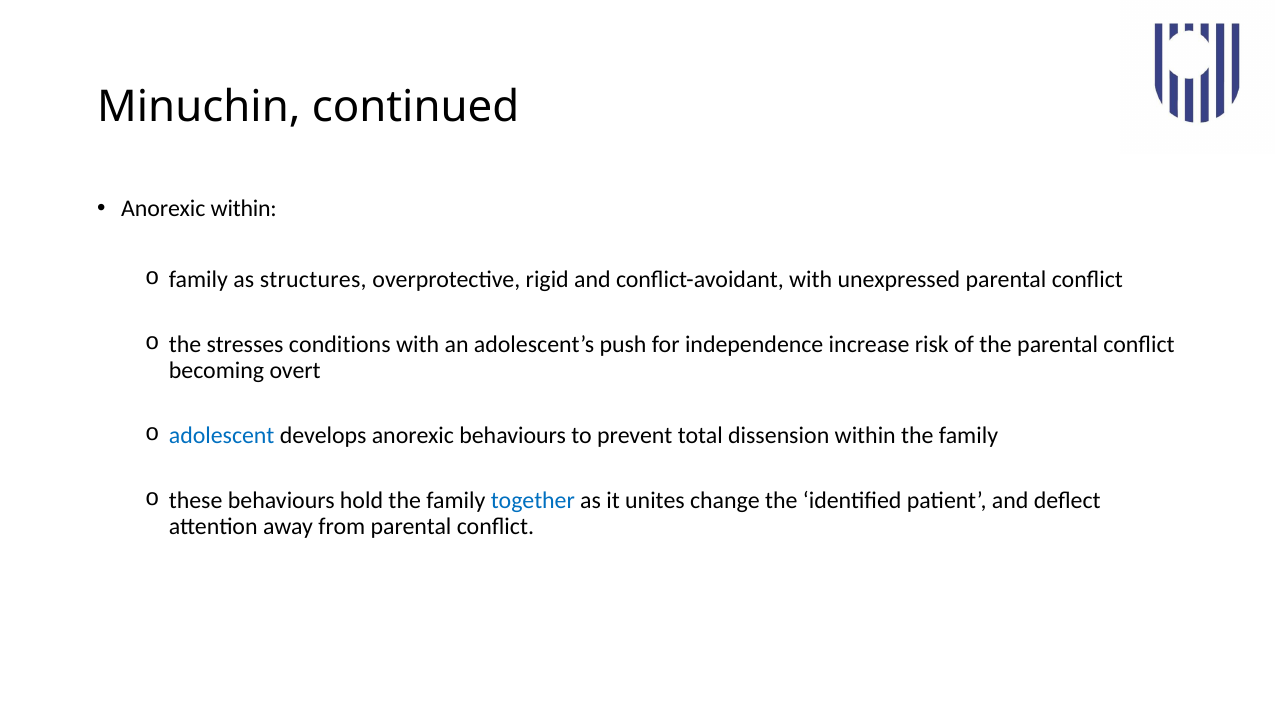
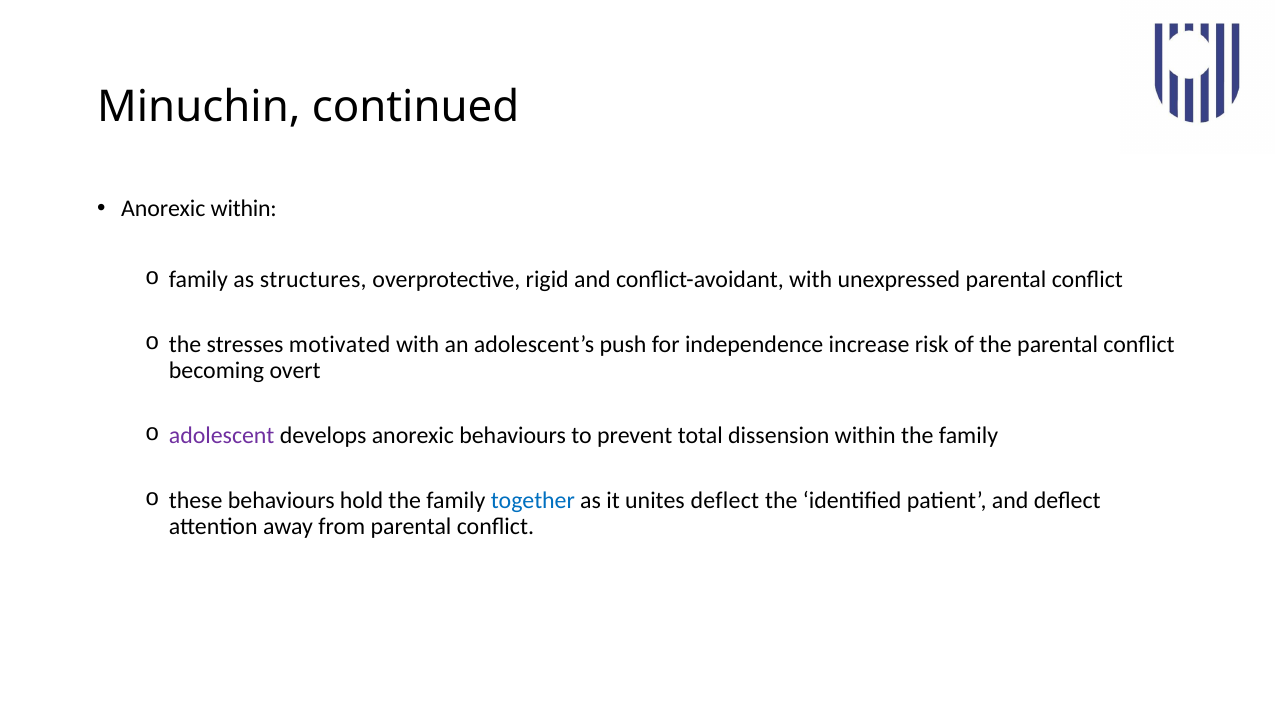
conditions: conditions -> motivated (340, 345)
adolescent colour: blue -> purple (222, 436)
unites change: change -> deflect (725, 500)
